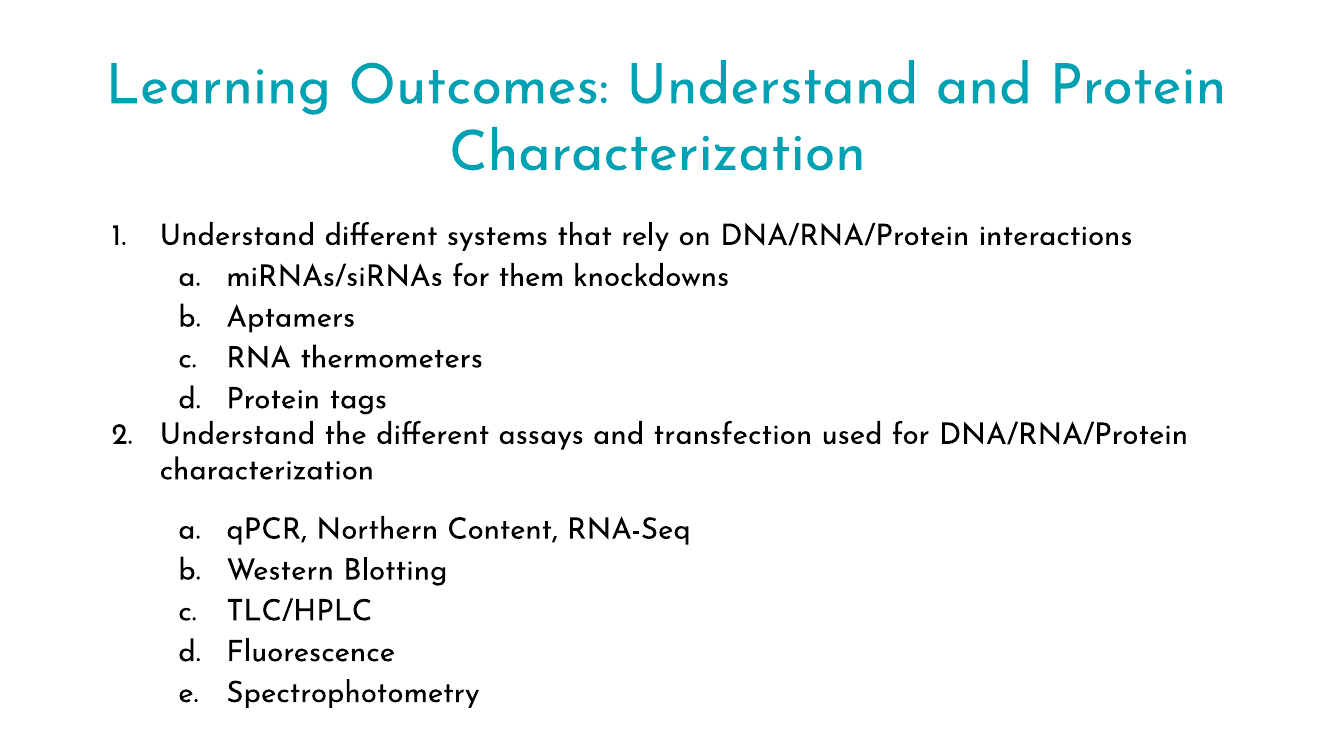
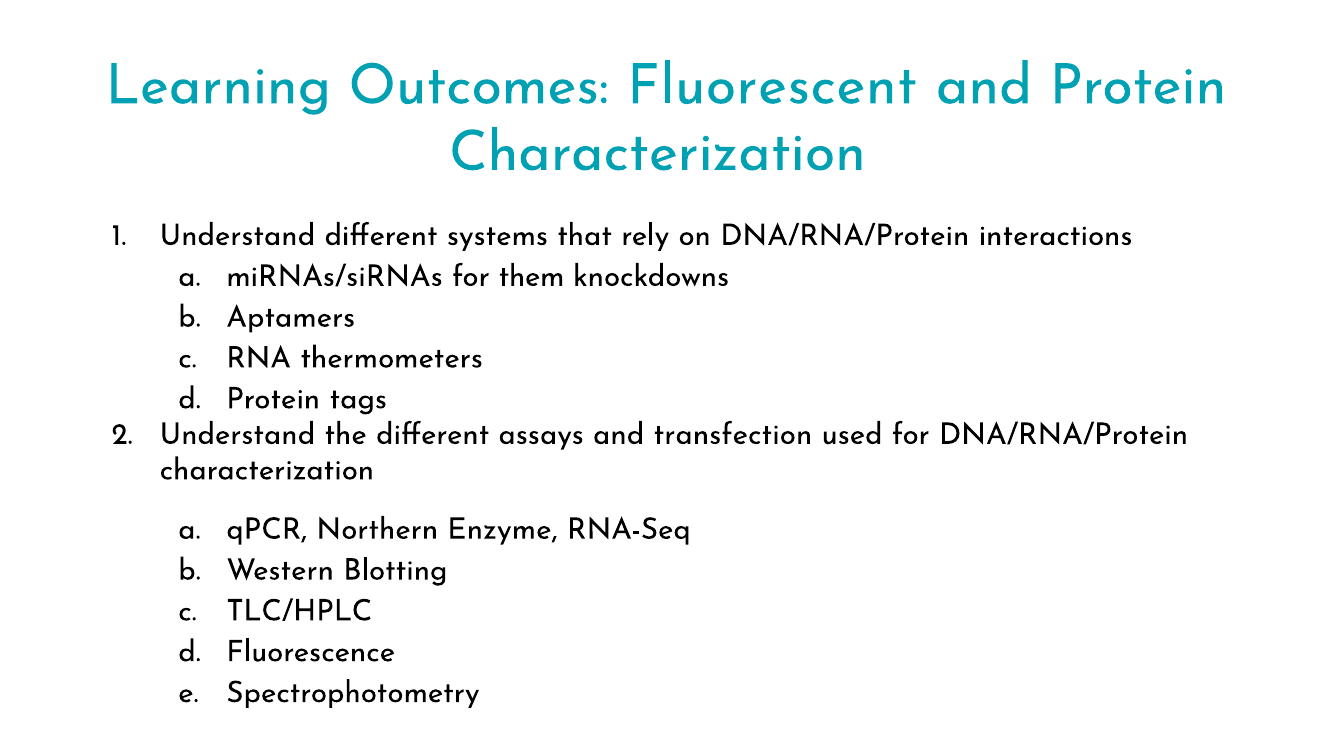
Outcomes Understand: Understand -> Fluorescent (772, 85)
Content: Content -> Enzyme (502, 529)
